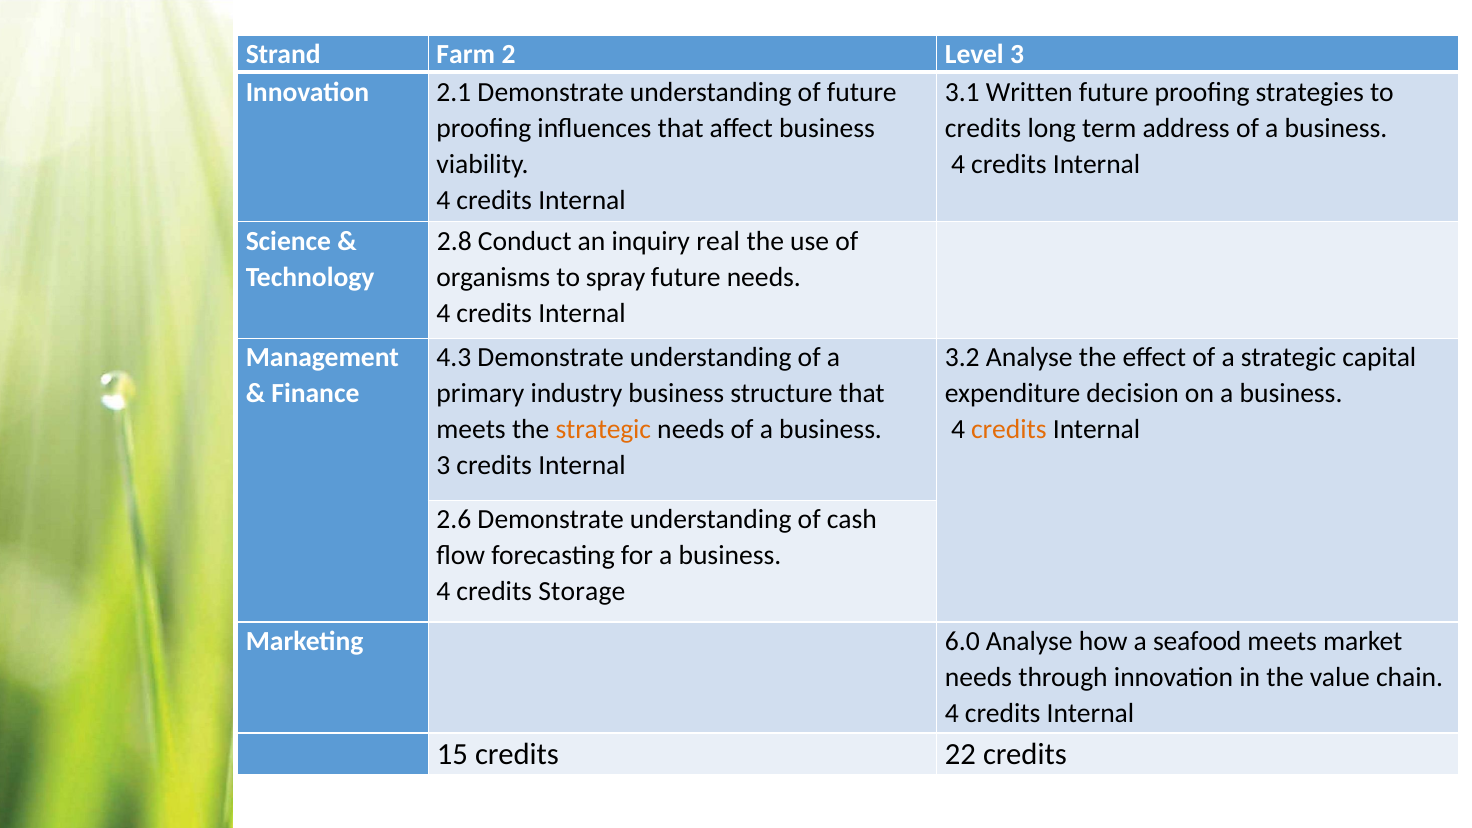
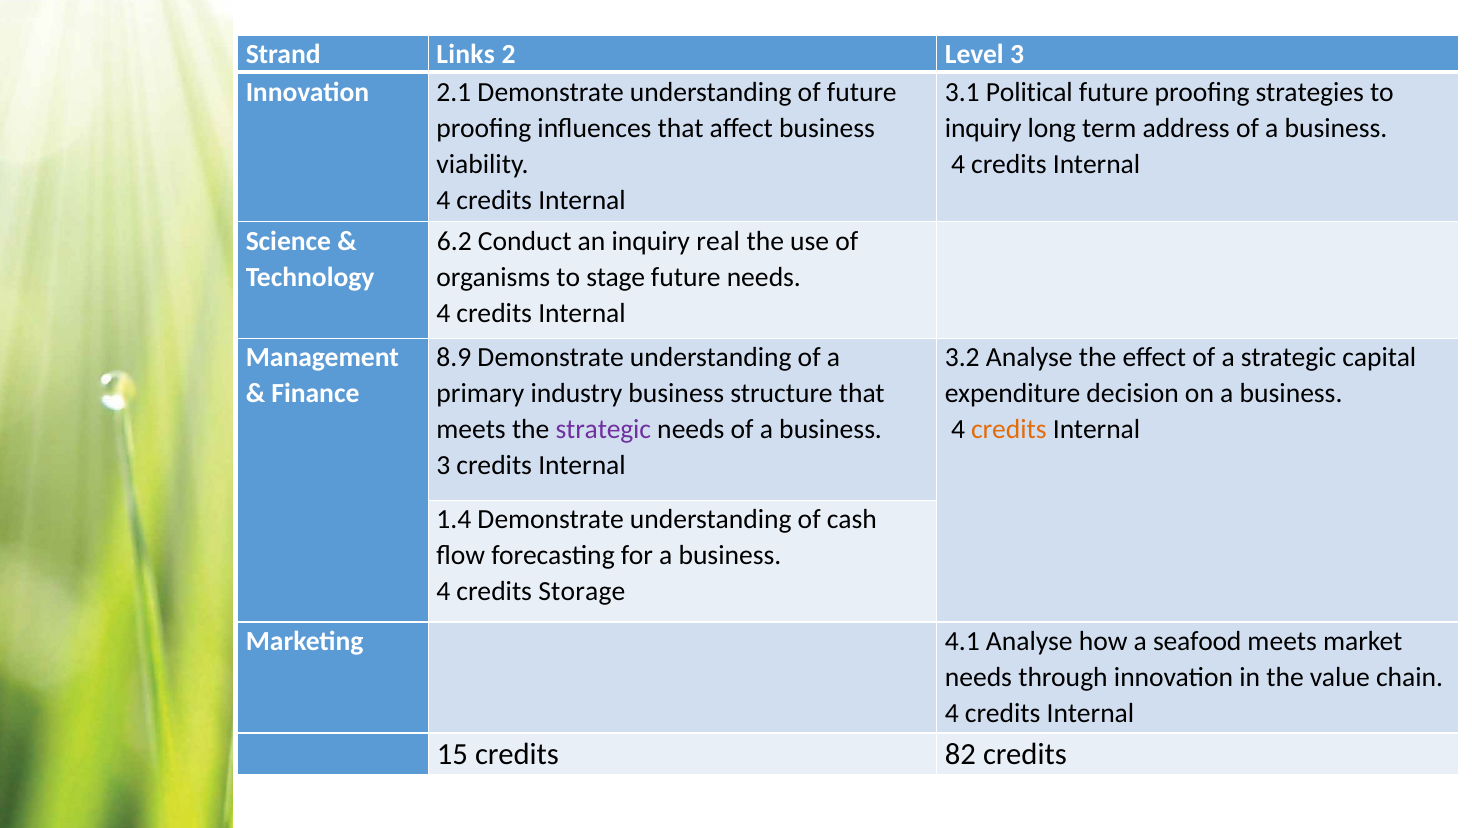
Farm: Farm -> Links (466, 55)
Written: Written -> Political (1029, 92)
credits: credits -> inquiry (983, 128)
2.8: 2.8 -> 6.2 (454, 241)
spray: spray -> stage (616, 277)
4.3: 4.3 -> 8.9 (454, 358)
strategic colour: orange -> purple (603, 430)
2.6: 2.6 -> 1.4 (454, 520)
6.0: 6.0 -> 4.1 (962, 642)
22: 22 -> 82 (960, 755)
